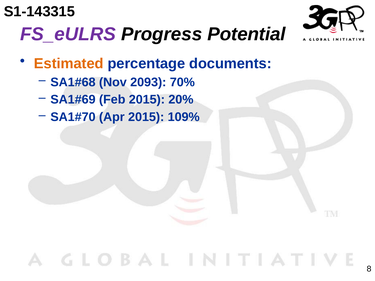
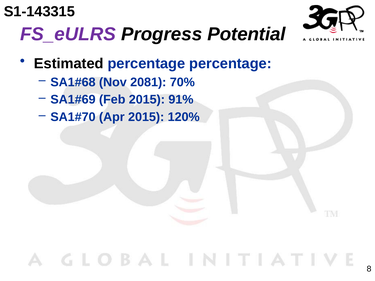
Estimated colour: orange -> black (69, 64)
percentage documents: documents -> percentage (230, 64)
2093: 2093 -> 2081 (148, 82)
20%: 20% -> 91% (181, 100)
109%: 109% -> 120% (184, 117)
